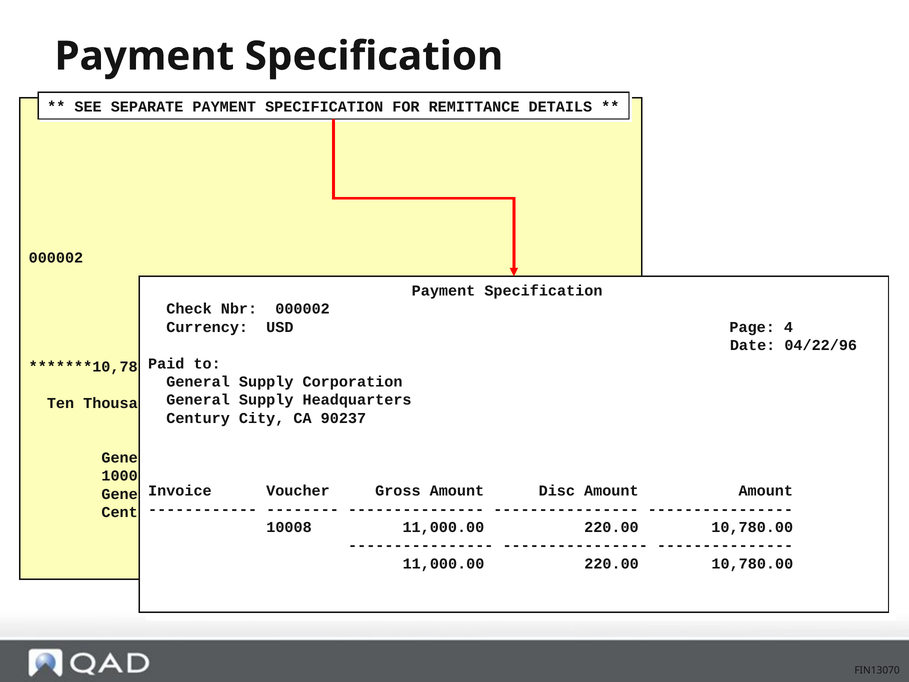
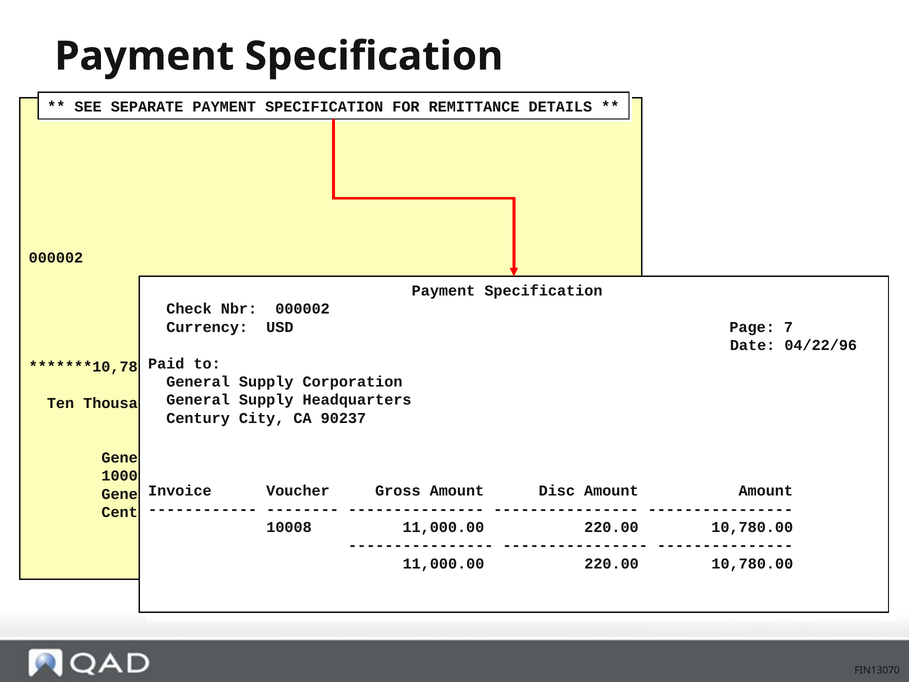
4: 4 -> 7 (789, 327)
